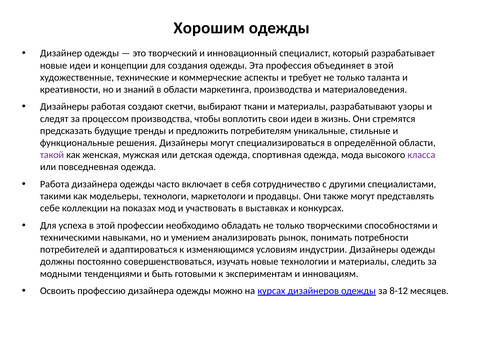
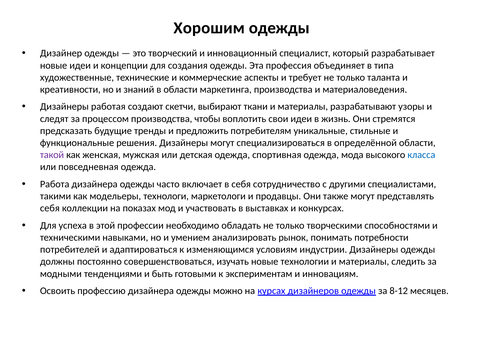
объединяет в этой: этой -> типа (384, 65)
класса colour: purple -> blue (421, 155)
себе: себе -> себя (50, 208)
